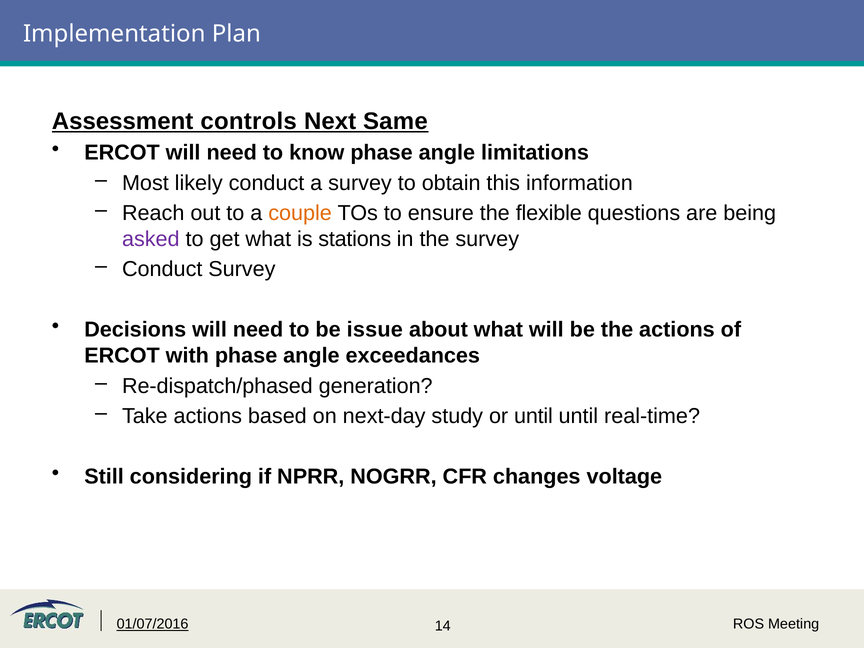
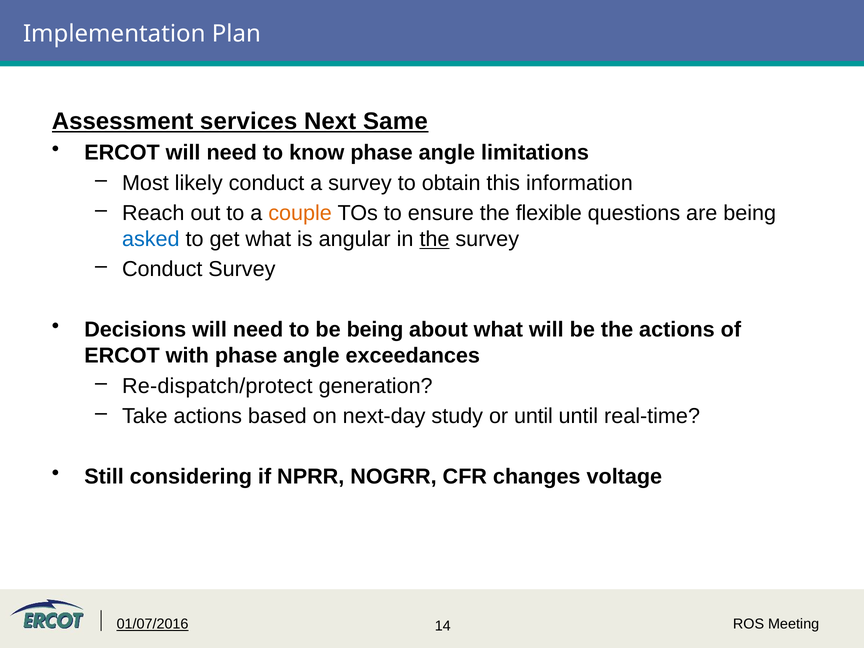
controls: controls -> services (249, 121)
asked colour: purple -> blue (151, 239)
stations: stations -> angular (355, 239)
the underline: none -> present (434, 239)
be issue: issue -> being (375, 330)
Re-dispatch/phased: Re-dispatch/phased -> Re-dispatch/protect (217, 386)
